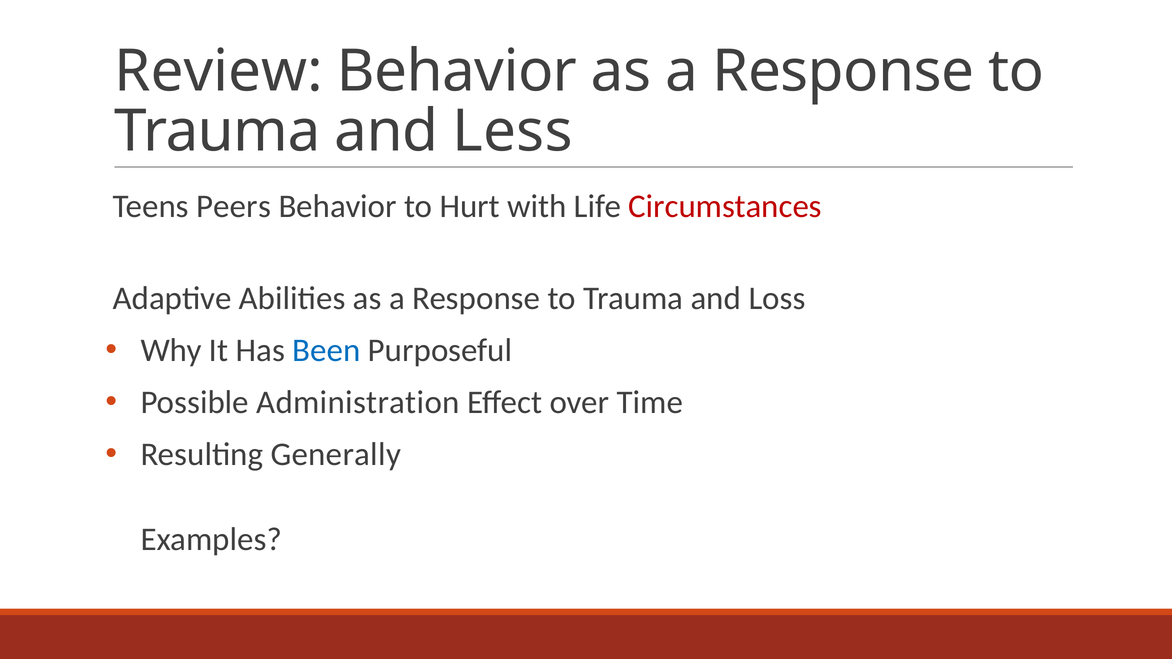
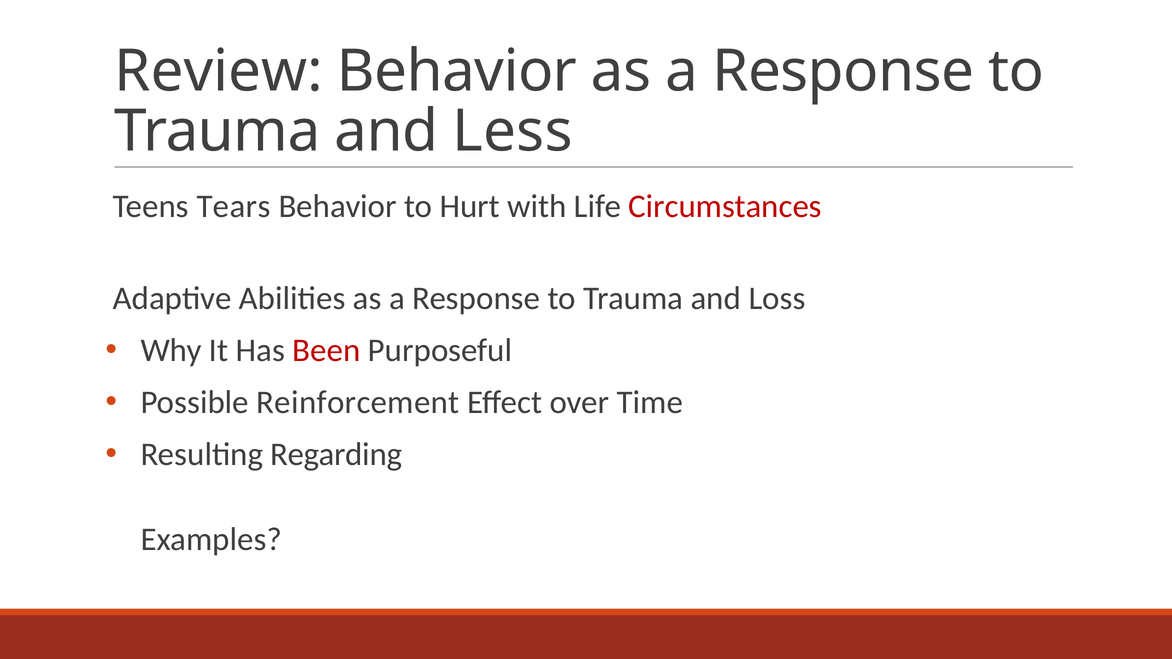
Peers: Peers -> Tears (234, 207)
Been colour: blue -> red (326, 351)
Administration: Administration -> Reinforcement (358, 403)
Generally: Generally -> Regarding (336, 455)
